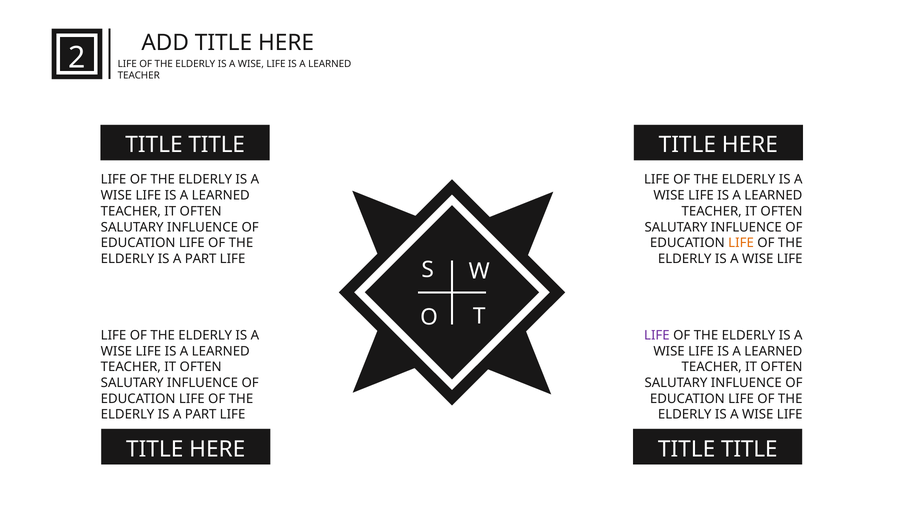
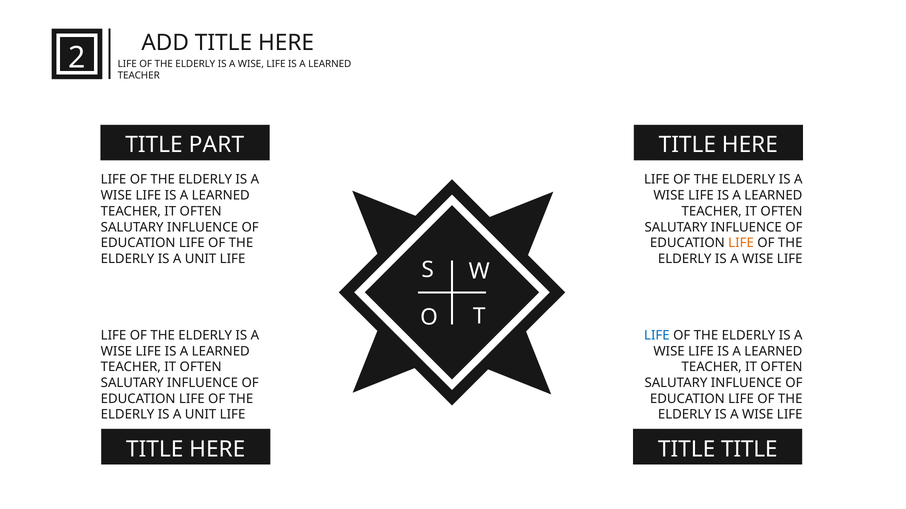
TITLE: TITLE -> PART (216, 145)
PART: PART -> UNIT (201, 259)
LIFE colour: purple -> blue (657, 336)
PART: PART -> UNIT (201, 415)
